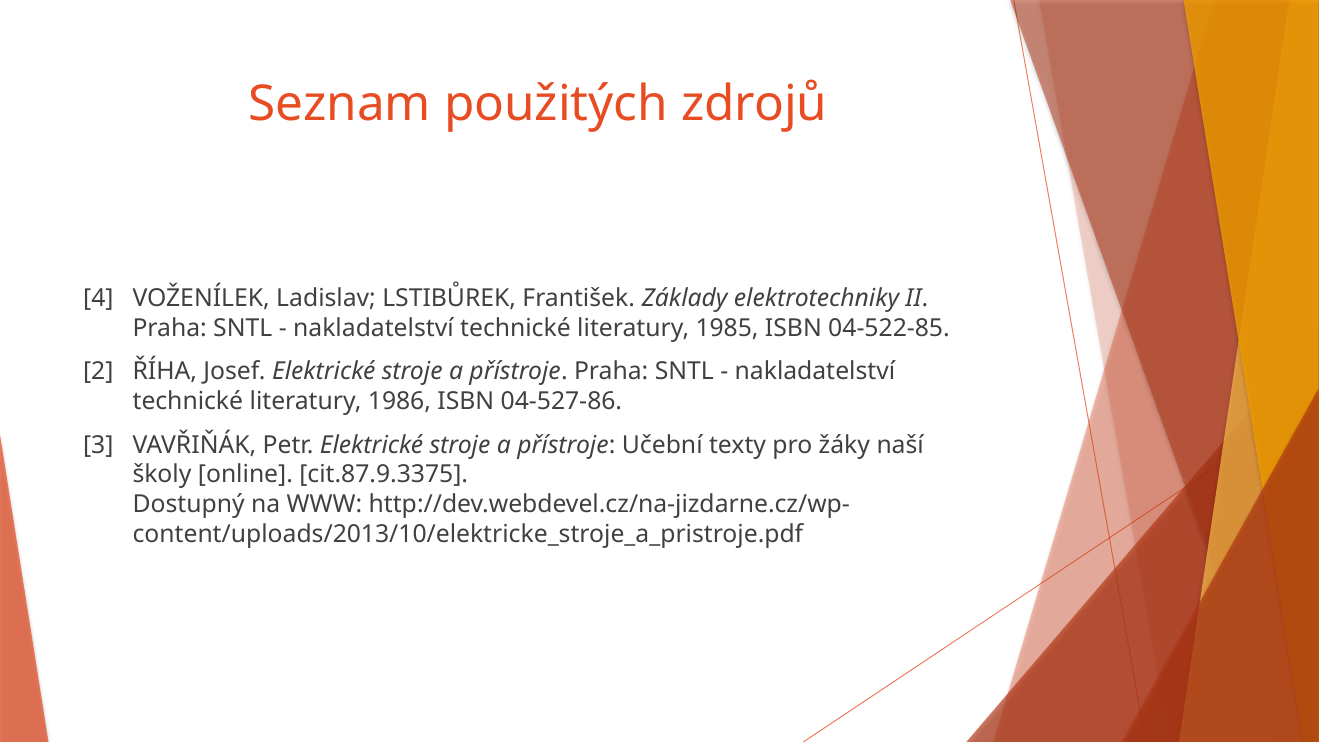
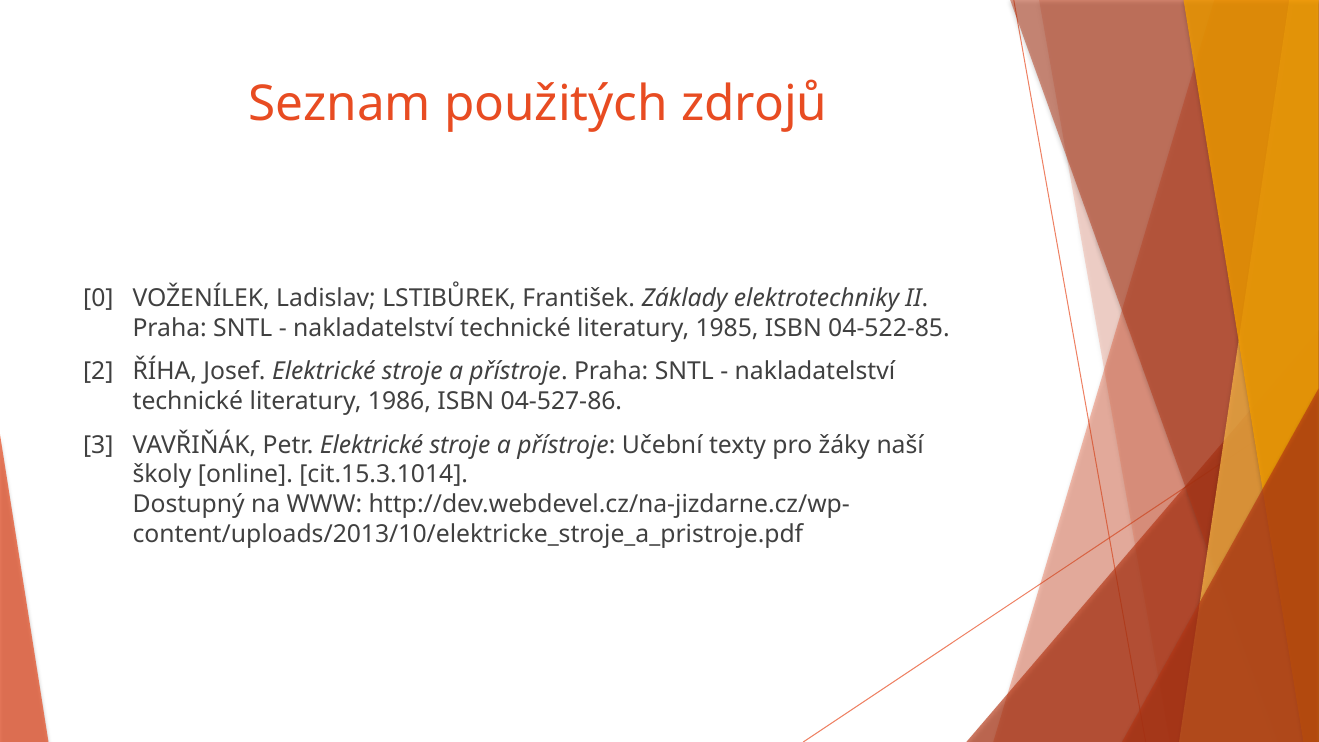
4: 4 -> 0 (98, 299)
cit.87.9.3375: cit.87.9.3375 -> cit.15.3.1014 (384, 475)
